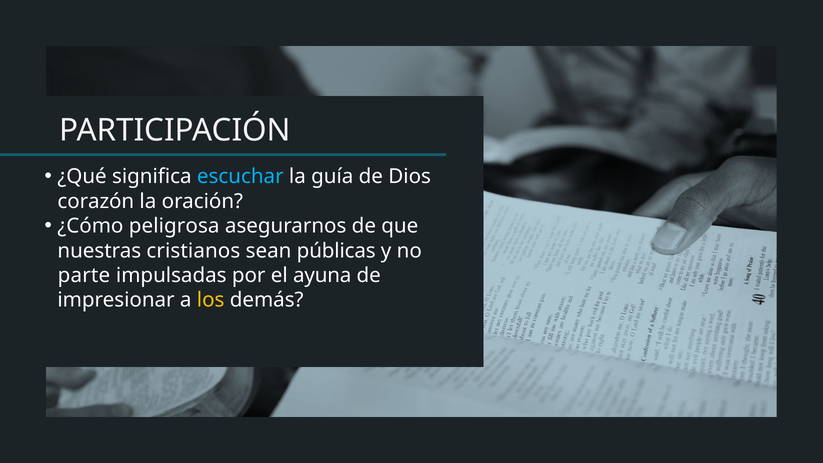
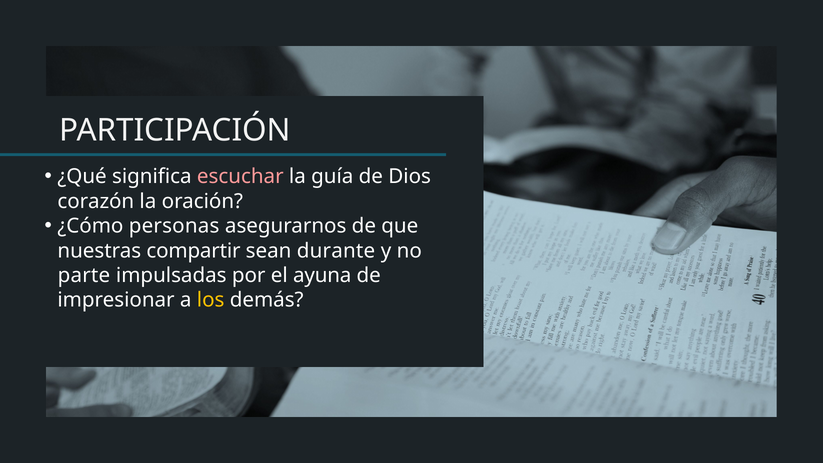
escuchar colour: light blue -> pink (240, 177)
peligrosa: peligrosa -> personas (174, 226)
cristianos: cristianos -> compartir (194, 251)
públicas: públicas -> durante (336, 251)
